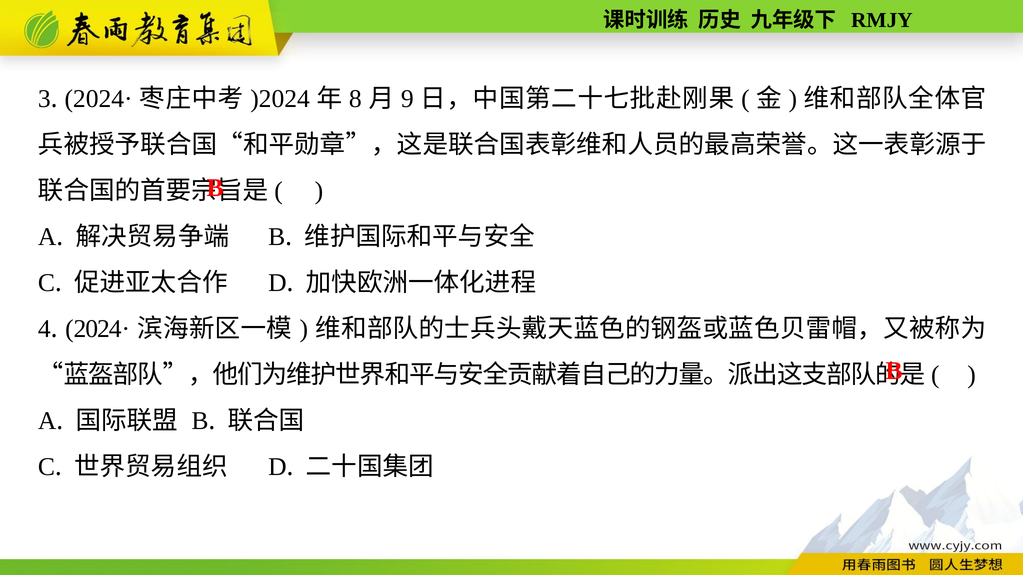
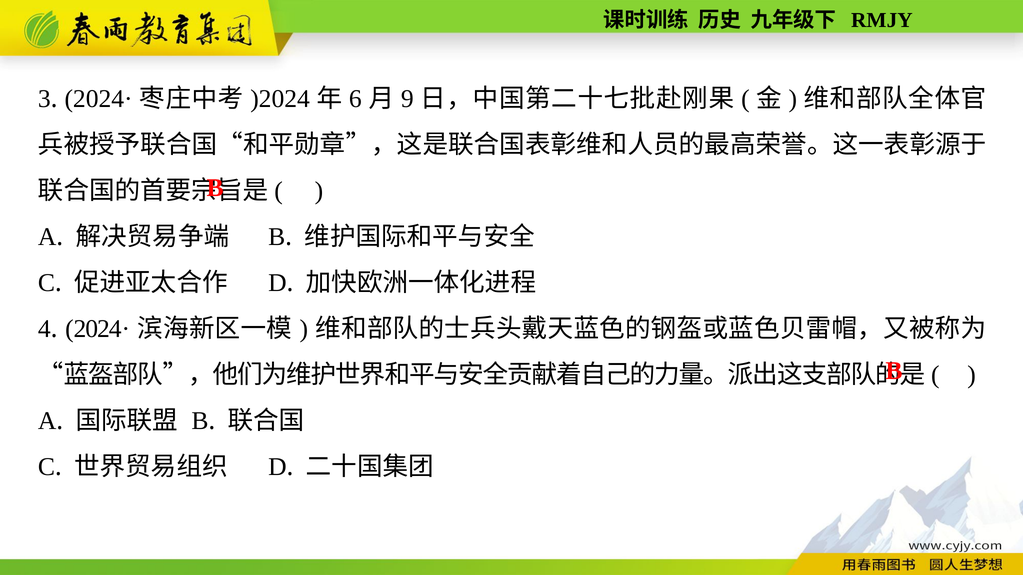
8: 8 -> 6 (355, 99)
